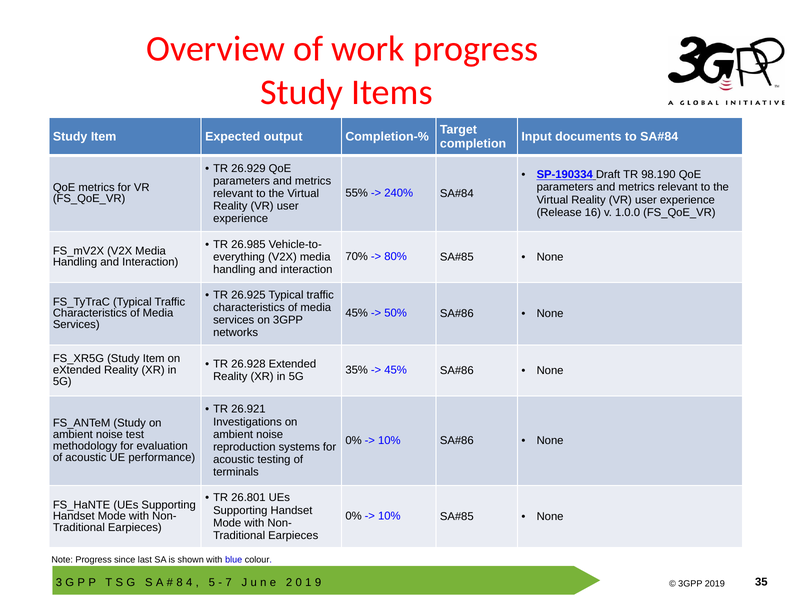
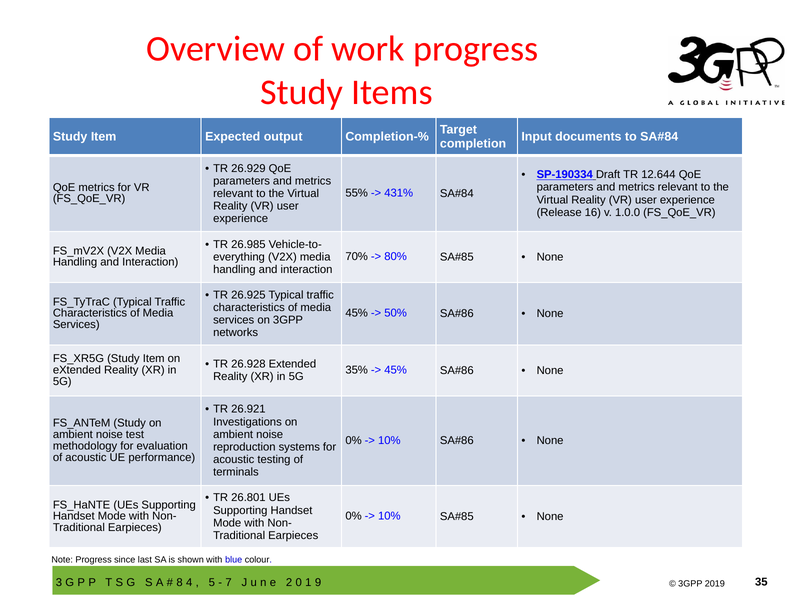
98.190: 98.190 -> 12.644 (658, 175)
240%: 240% -> 431% (399, 193)
